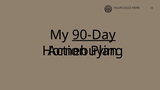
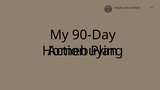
90-Day underline: present -> none (94, 35)
